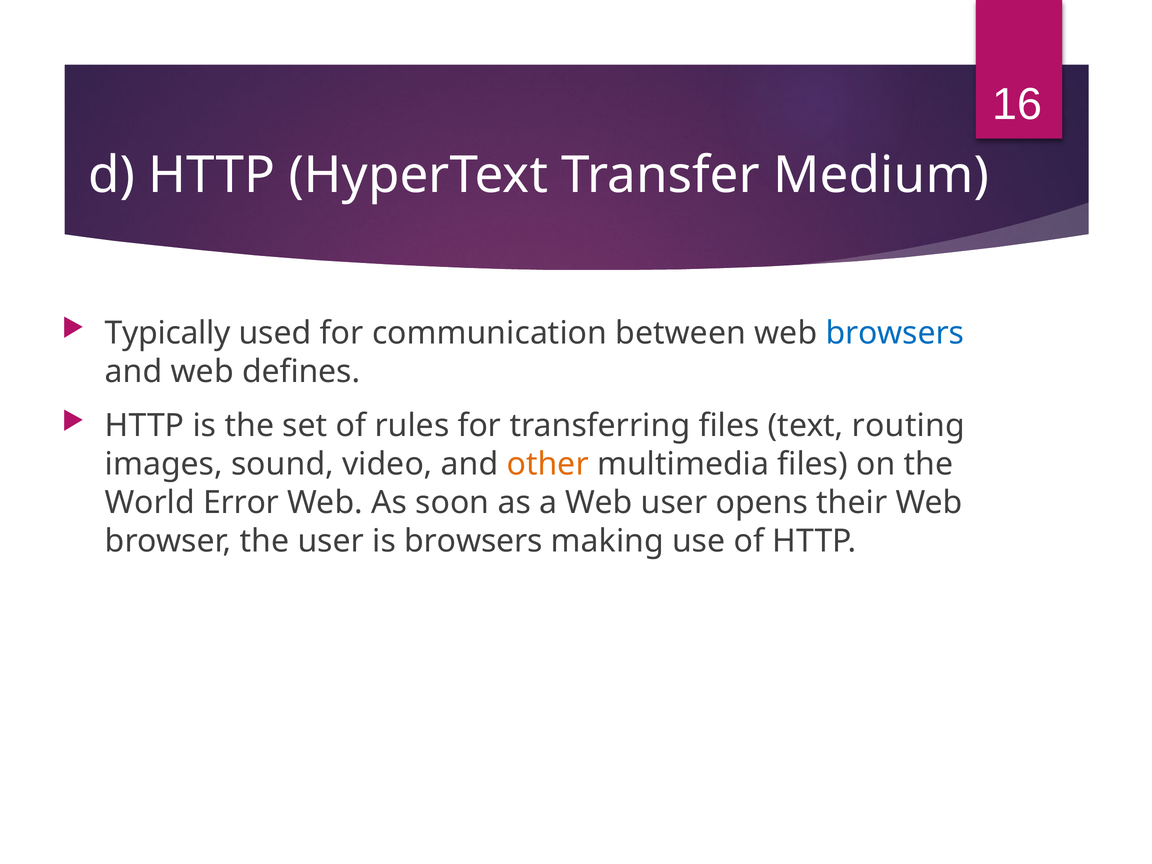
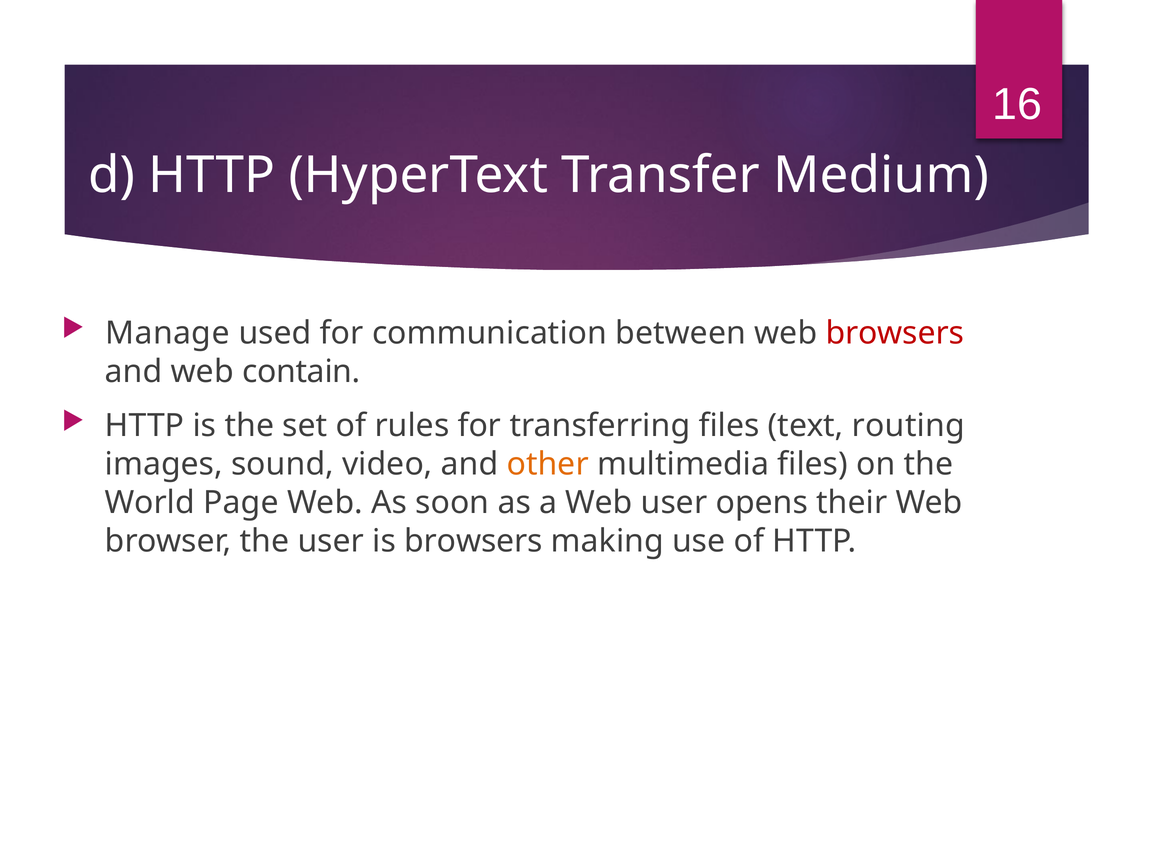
Typically: Typically -> Manage (168, 333)
browsers colour: blue -> red (895, 333)
defines: defines -> contain (301, 371)
Error: Error -> Page (241, 503)
